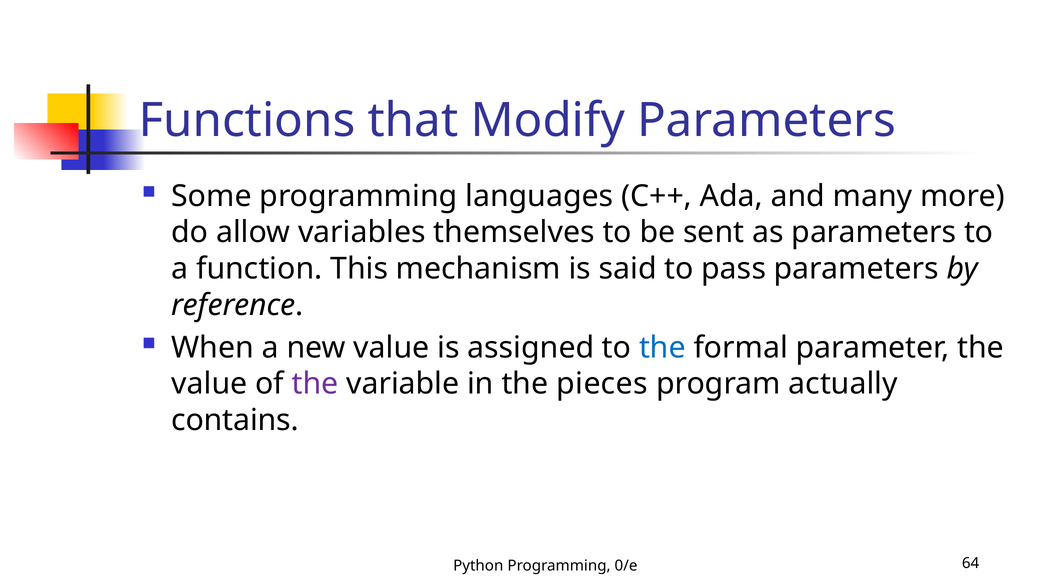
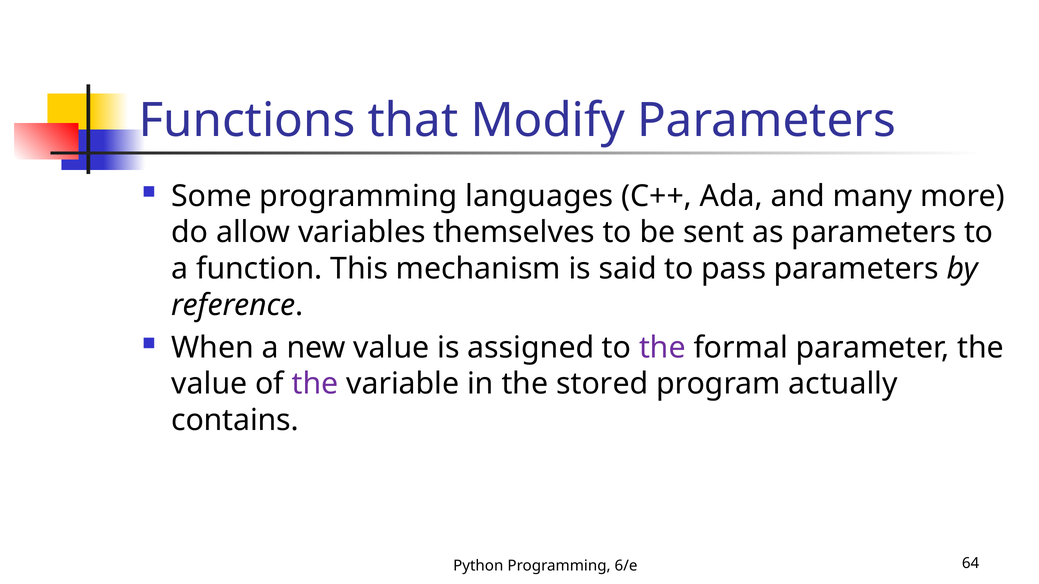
the colour: blue -> purple (662, 348)
pieces: pieces -> stored (602, 384)
0/e: 0/e -> 6/e (626, 566)
